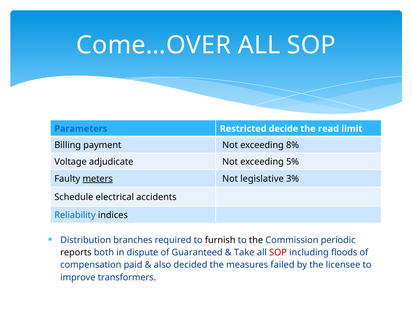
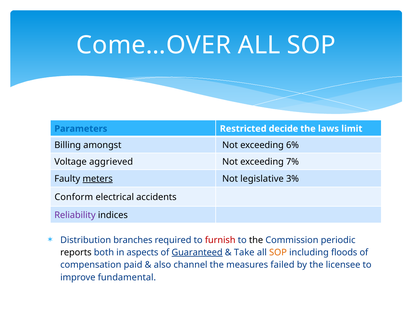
read: read -> laws (328, 129)
payment: payment -> amongst (102, 145)
8%: 8% -> 6% (293, 145)
adjudicate: adjudicate -> aggrieved (111, 162)
5%: 5% -> 7% (293, 162)
Schedule: Schedule -> Conform (74, 197)
Reliability colour: blue -> purple (75, 215)
furnish colour: black -> red (220, 240)
dispute: dispute -> aspects (142, 252)
Guaranteed underline: none -> present (197, 252)
SOP colour: red -> orange (278, 252)
decided: decided -> channel (190, 265)
transformers: transformers -> fundamental (127, 277)
